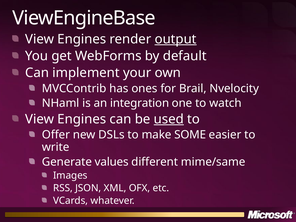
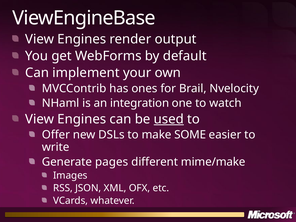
output underline: present -> none (176, 39)
values: values -> pages (112, 162)
mime/same: mime/same -> mime/make (213, 162)
